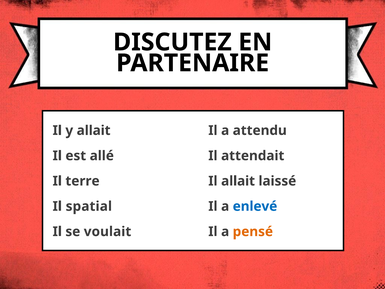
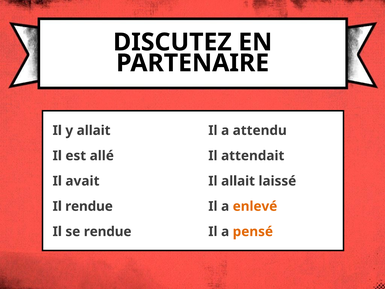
terre: terre -> avait (82, 181)
Il spatial: spatial -> rendue (89, 206)
enlevé colour: blue -> orange (255, 206)
se voulait: voulait -> rendue (108, 231)
